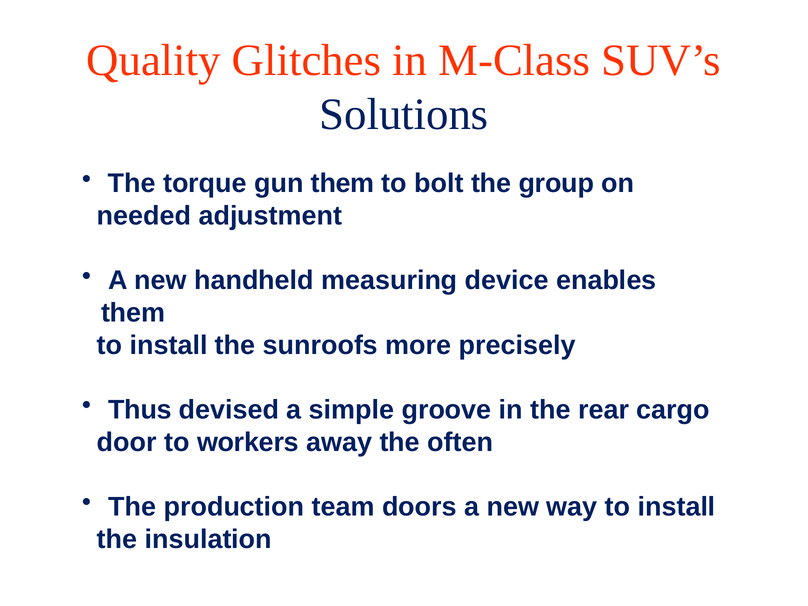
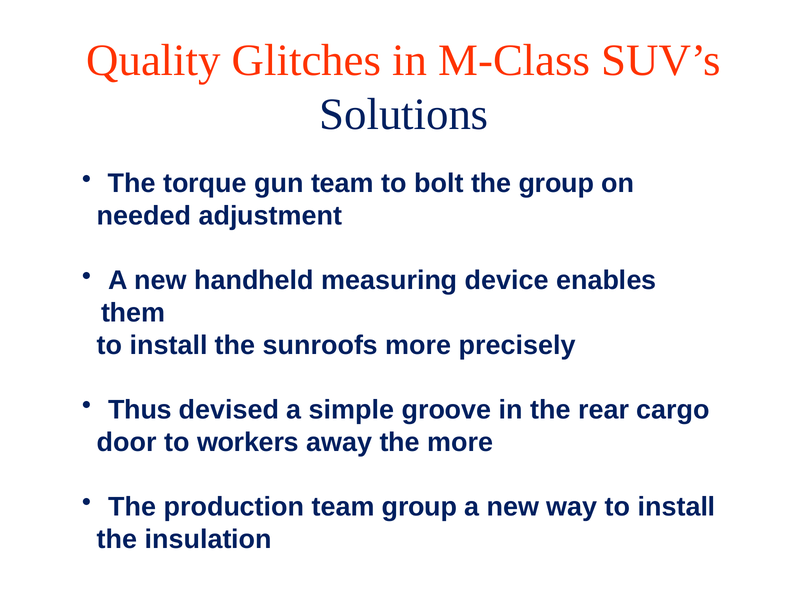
gun them: them -> team (342, 184)
the often: often -> more (460, 442)
team doors: doors -> group (420, 507)
